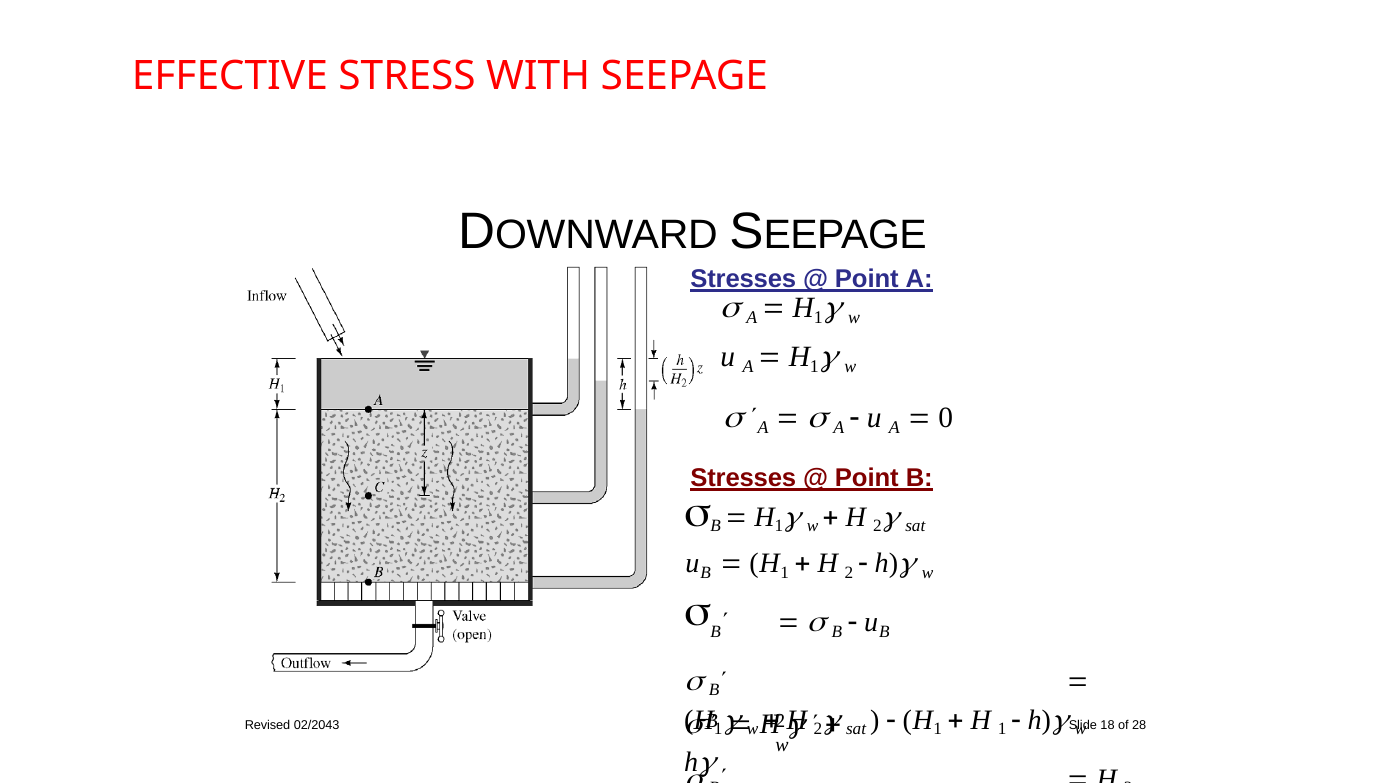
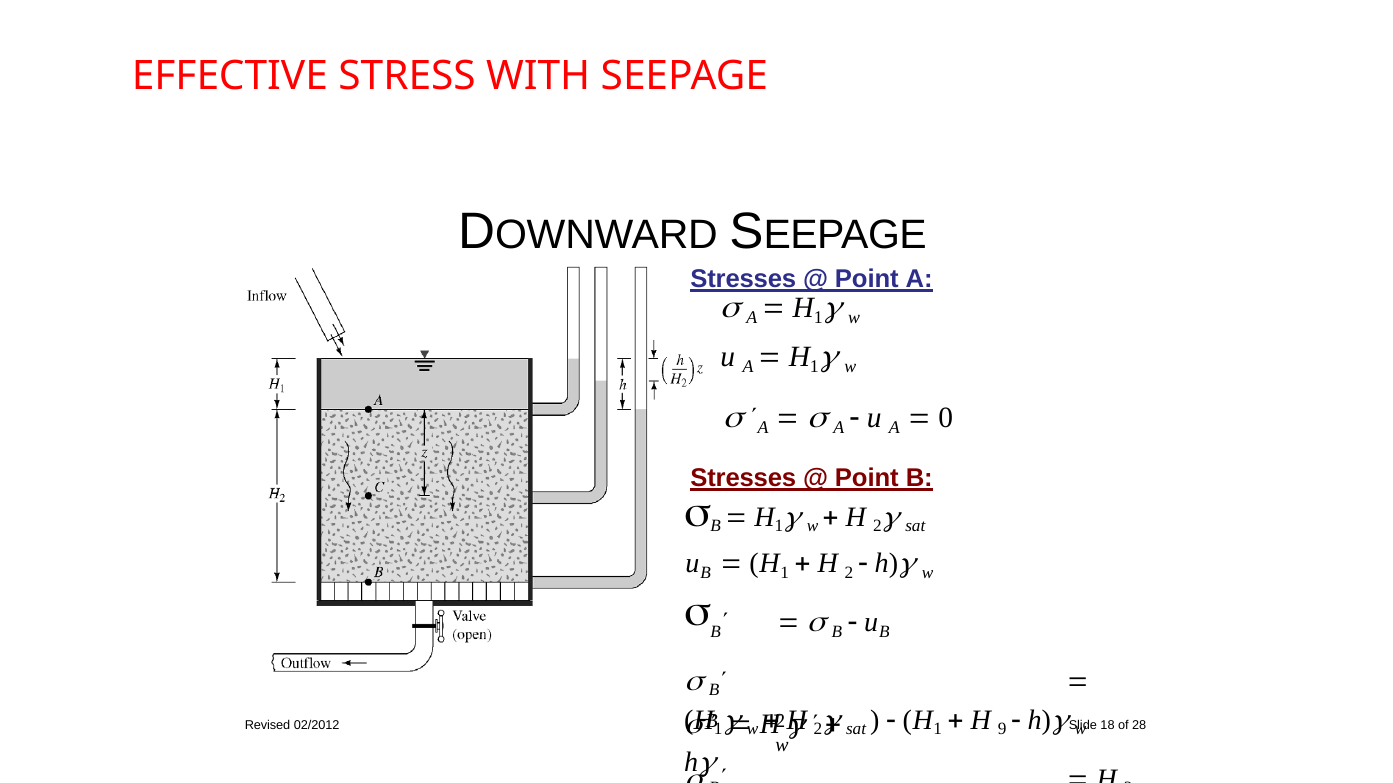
1: 1 -> 9 (1002, 730)
02/2043: 02/2043 -> 02/2012 (317, 726)
